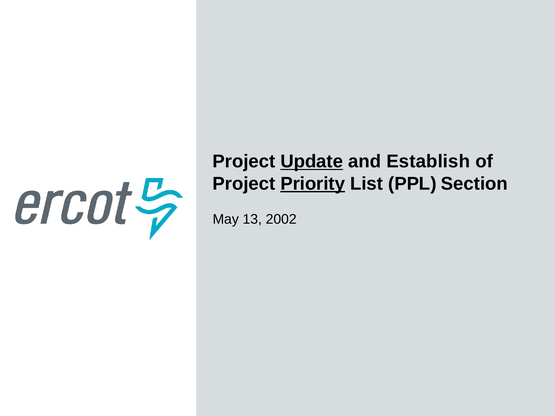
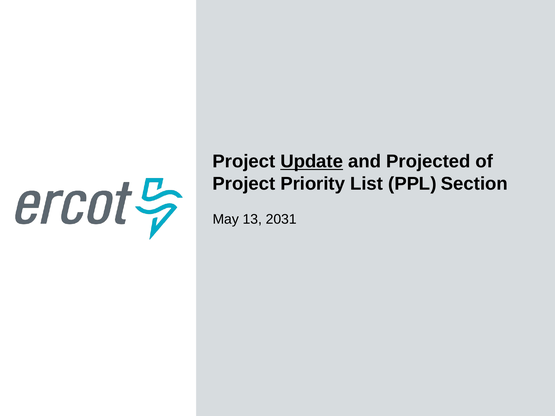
Establish: Establish -> Projected (428, 162)
Priority underline: present -> none (313, 184)
2002: 2002 -> 2031 (281, 220)
